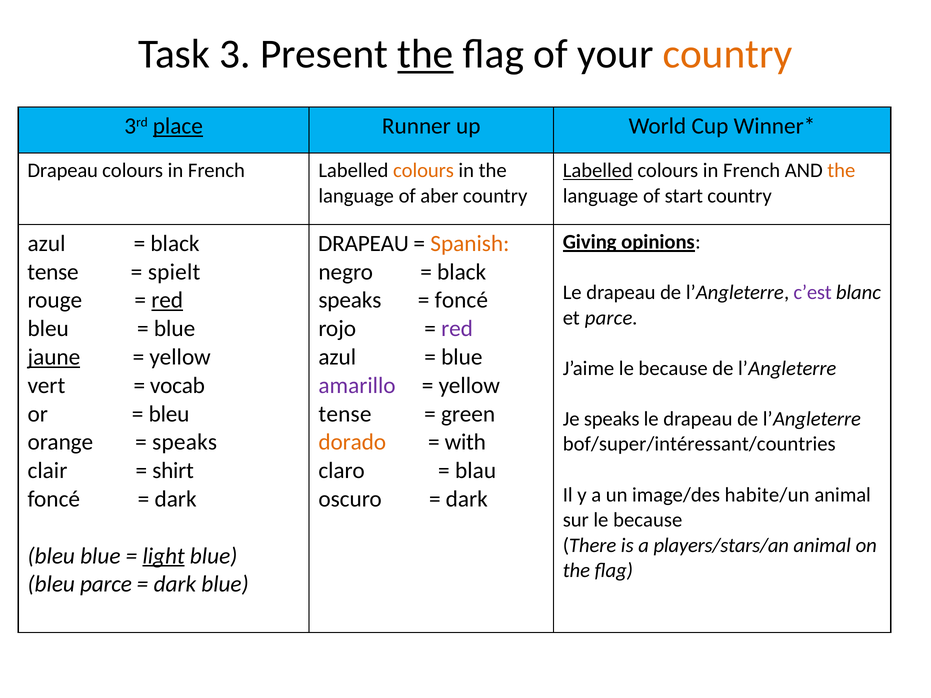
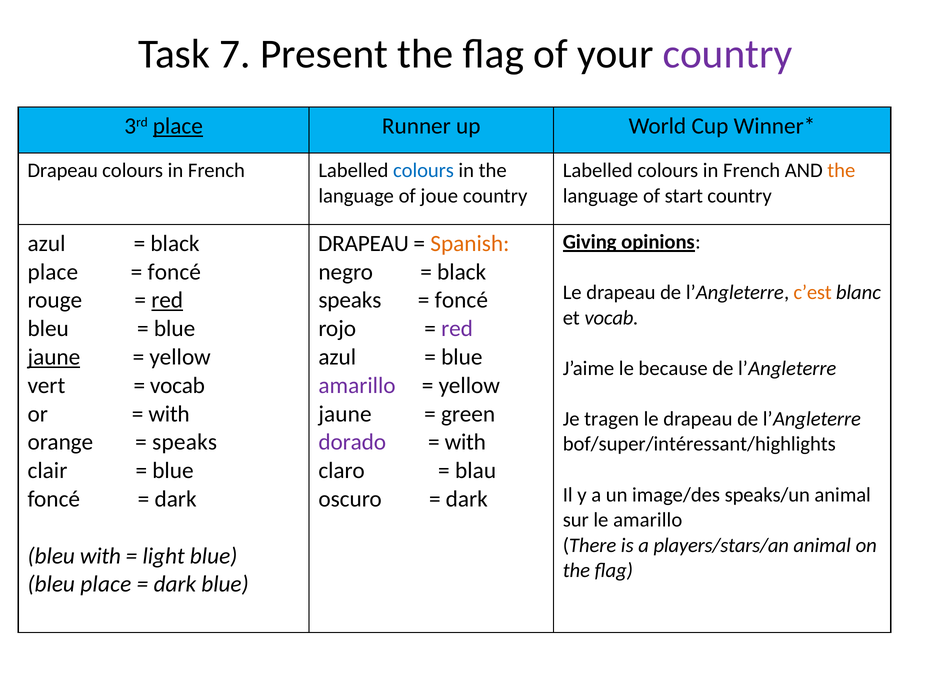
3: 3 -> 7 (235, 54)
the underline: present -> none (425, 54)
country colour: orange -> purple (728, 54)
colours colour: orange -> blue (423, 171)
Labelled underline: present -> none (598, 171)
aber: aber -> joue (439, 196)
tense: tense -> place (53, 272)
spielt: spielt -> foncé (174, 272)
c’est colour: purple -> orange (813, 293)
et parce: parce -> vocab (612, 318)
bleu: bleu -> with (169, 414)
tense: tense -> jaune (345, 414)
Je speaks: speaks -> tragen (612, 419)
dorado colour: orange -> purple (352, 442)
bof/super/intéressant/countries: bof/super/intéressant/countries -> bof/super/intéressant/highlights (699, 444)
shirt: shirt -> blue (173, 471)
habite/un: habite/un -> speaks/un (767, 495)
sur le because: because -> amarillo (648, 520)
bleu blue: blue -> with (100, 556)
light underline: present -> none (164, 556)
bleu parce: parce -> place (106, 584)
